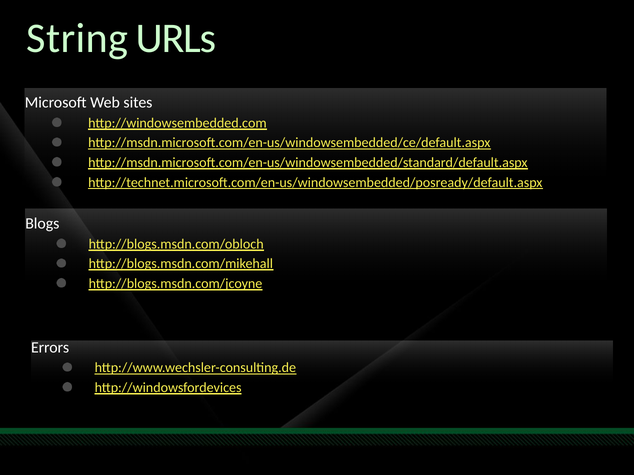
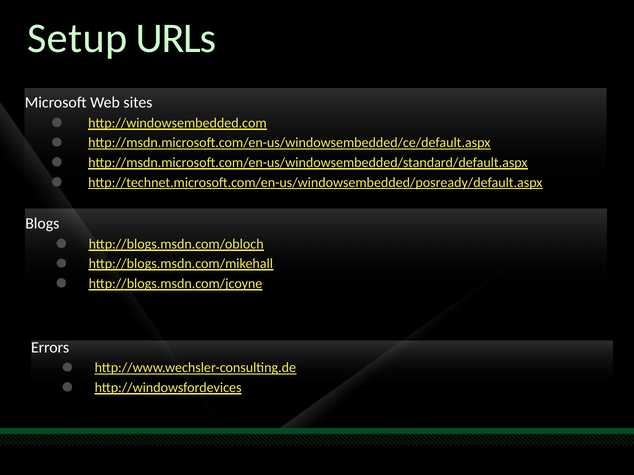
String: String -> Setup (77, 38)
